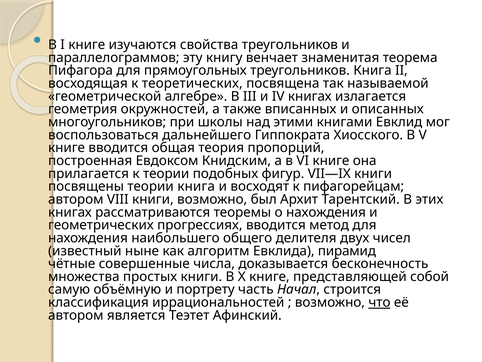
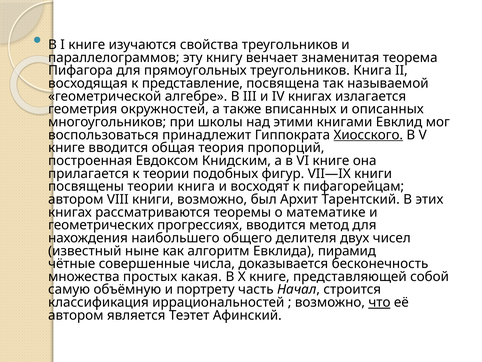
теоретических: теоретических -> представление (192, 83)
дальнейшего: дальнейшего -> принадлежит (207, 135)
Хиосского underline: none -> present (368, 135)
о нахождения: нахождения -> математике (326, 212)
простых книги: книги -> какая (201, 276)
